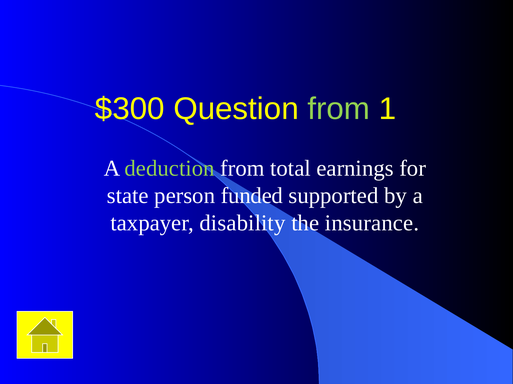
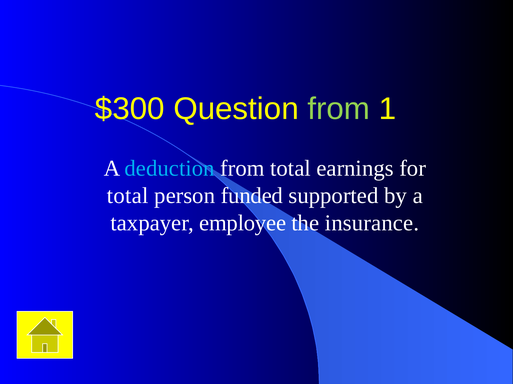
deduction colour: light green -> light blue (170, 169)
state: state -> total (128, 196)
disability: disability -> employee (243, 223)
